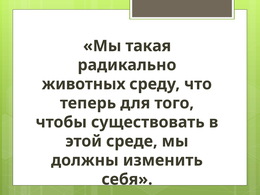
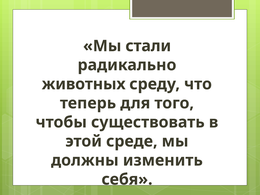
такая: такая -> стали (148, 46)
